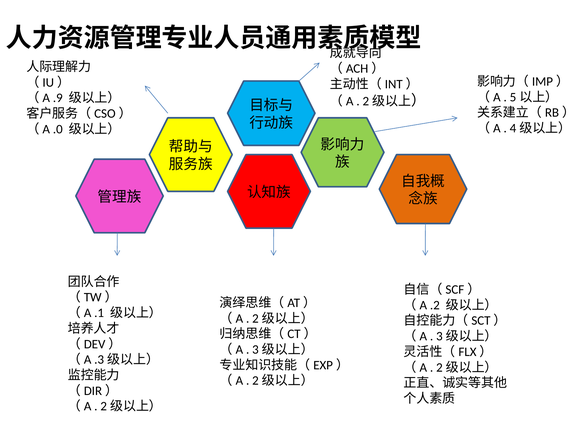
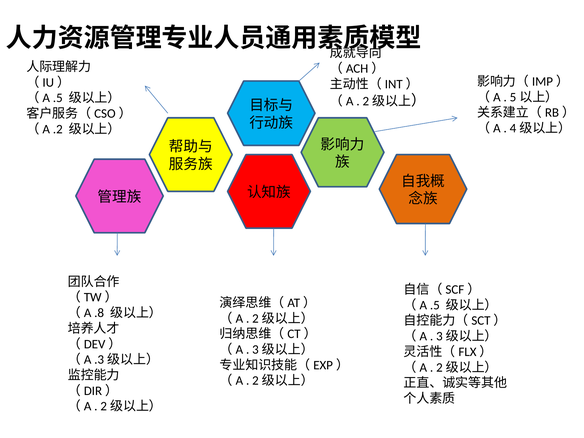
.9: .9 -> .5 (58, 98)
.0: .0 -> .2 (58, 129)
.2: .2 -> .5 (435, 305)
.1: .1 -> .8 (99, 313)
